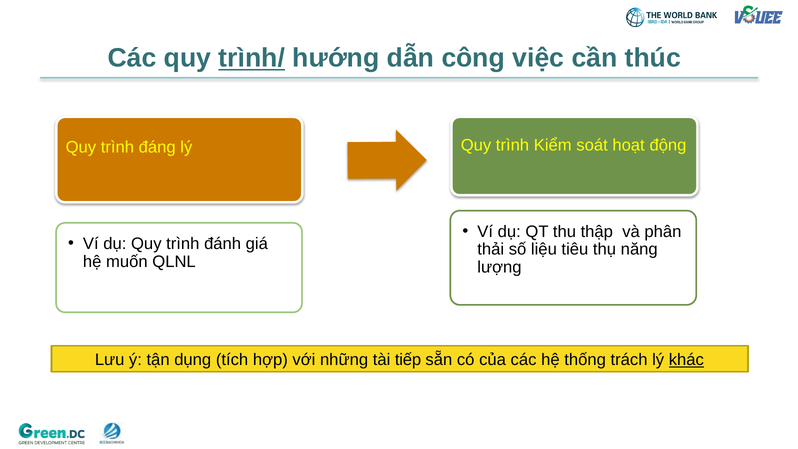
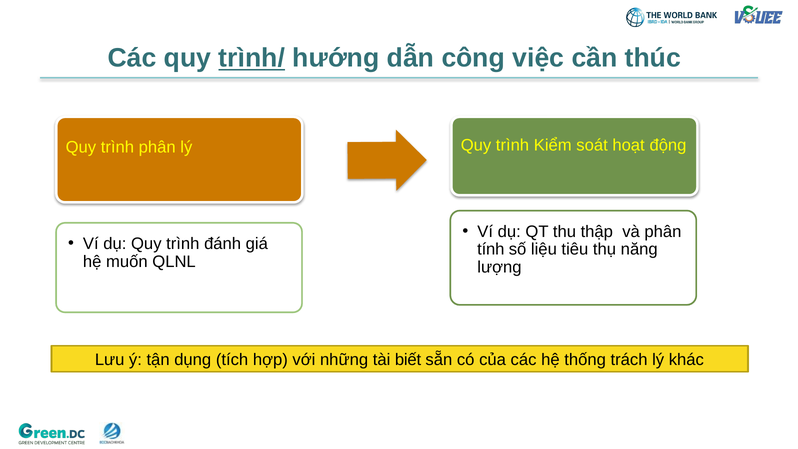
đáng: đáng -> phân (157, 147)
thải: thải -> tính (491, 249)
tiếp: tiếp -> biết (408, 360)
khác underline: present -> none (686, 360)
